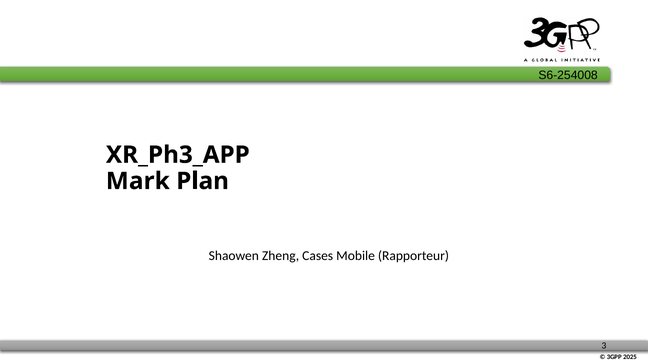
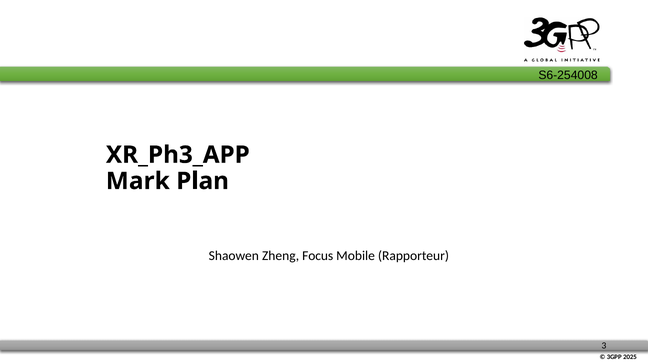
Cases: Cases -> Focus (318, 256)
